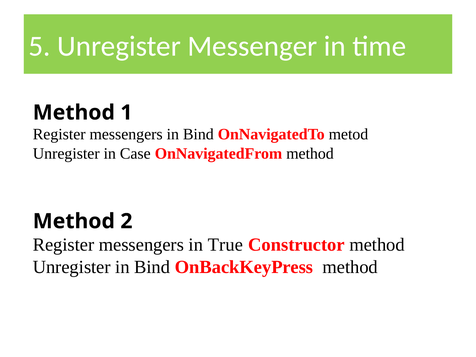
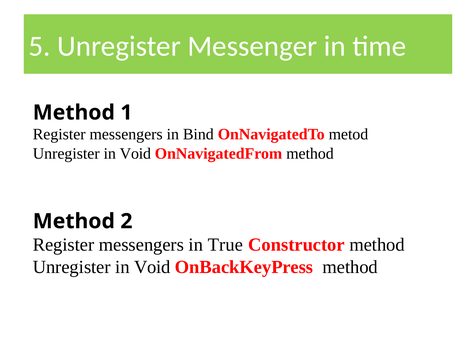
Case: Case -> Void (135, 153)
Bind: Bind -> Void (152, 267)
